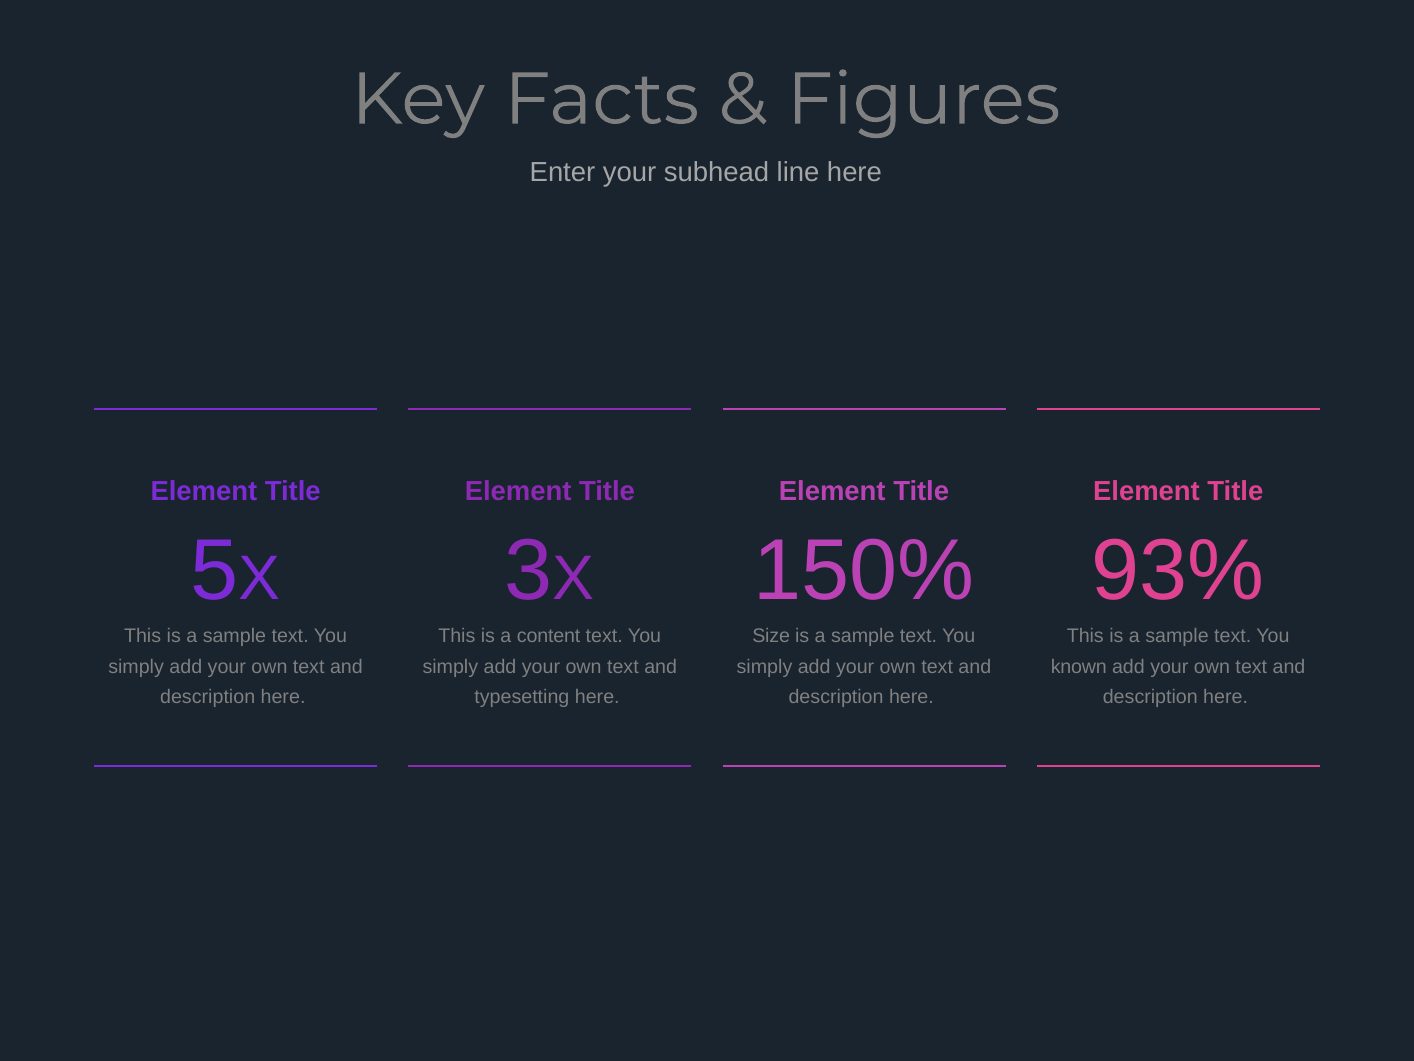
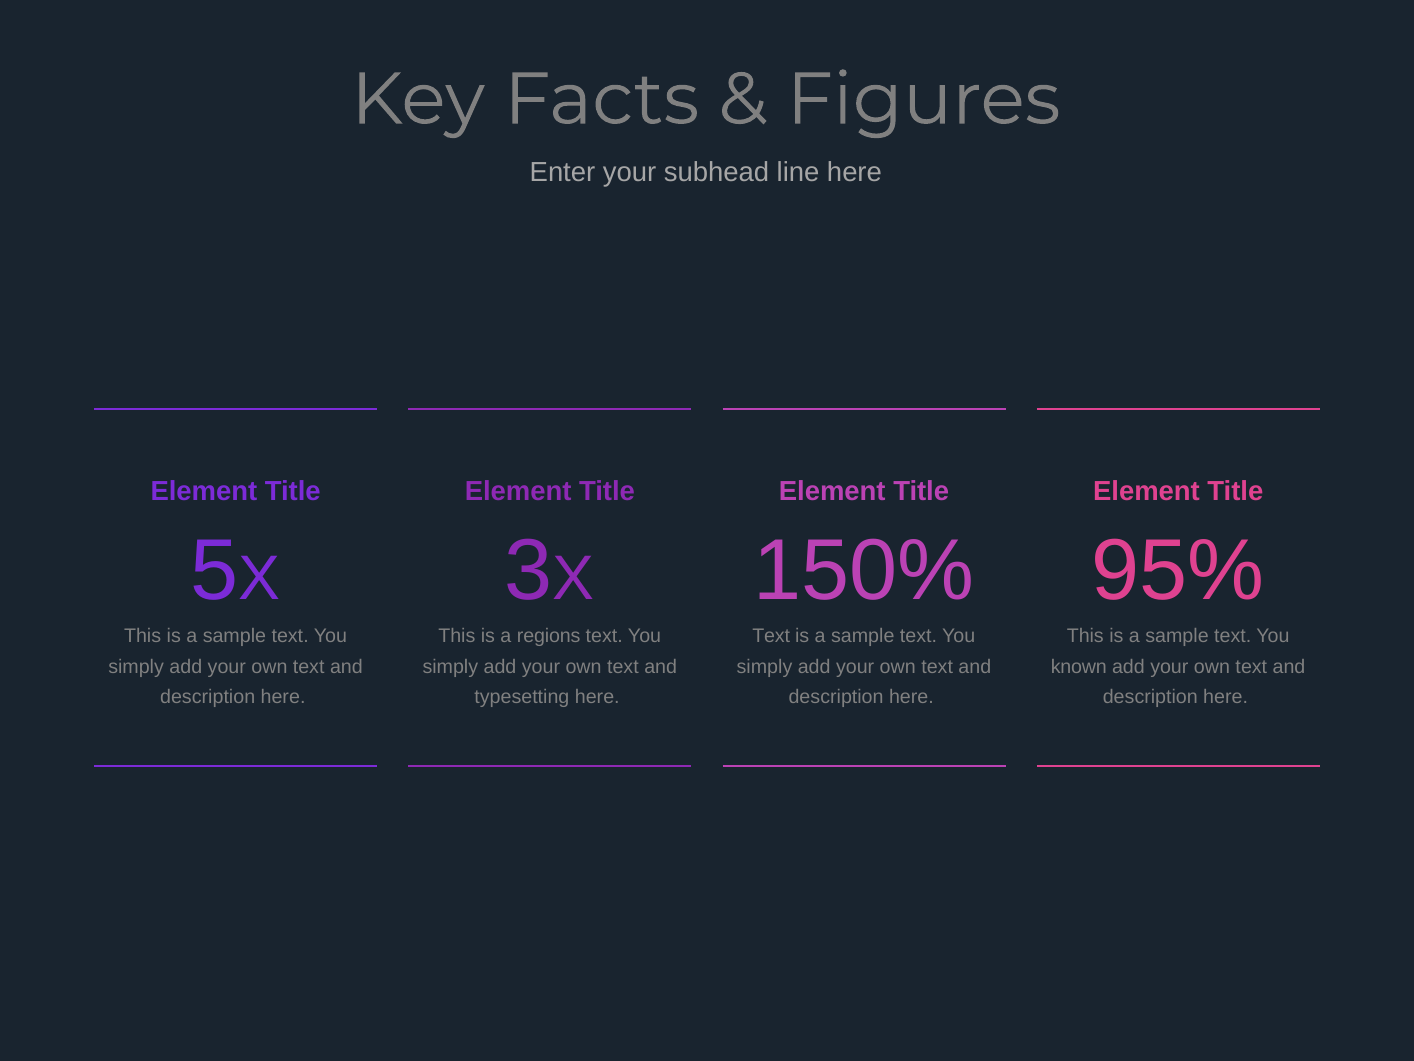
93%: 93% -> 95% (1178, 571)
content: content -> regions (549, 636)
Size: Size -> Text (771, 636)
